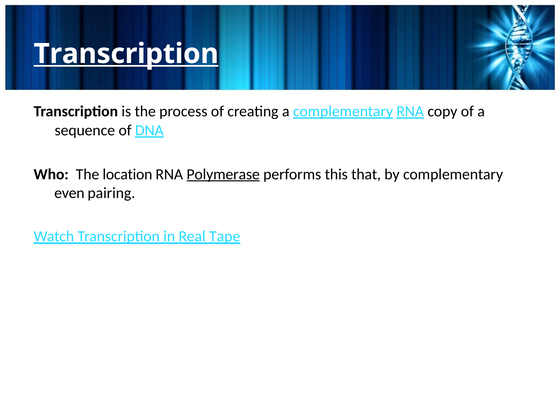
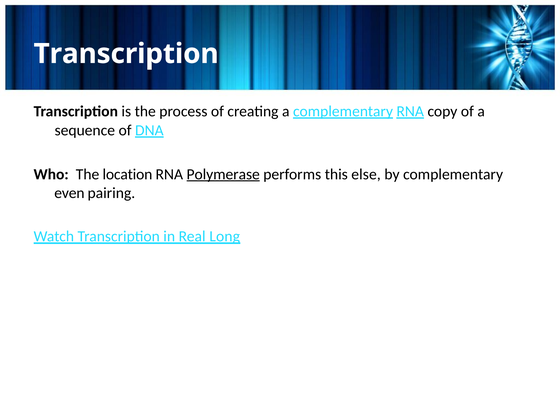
Transcription underline: present -> none (126, 54)
that: that -> else (366, 174)
Tape: Tape -> Long (225, 236)
